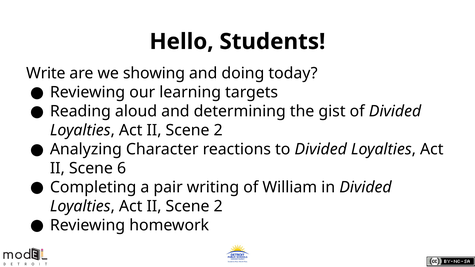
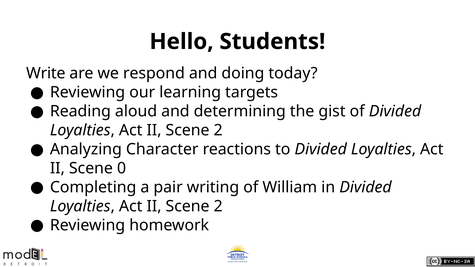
showing: showing -> respond (154, 73)
6: 6 -> 0 (122, 168)
